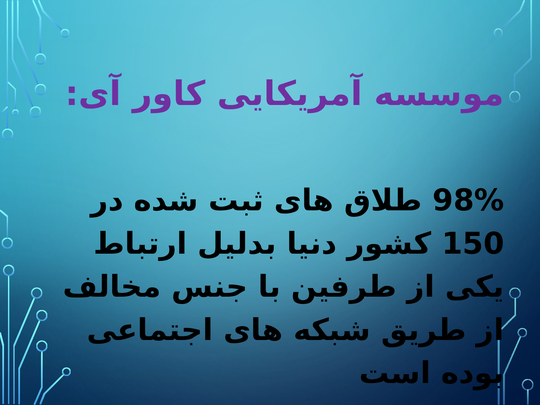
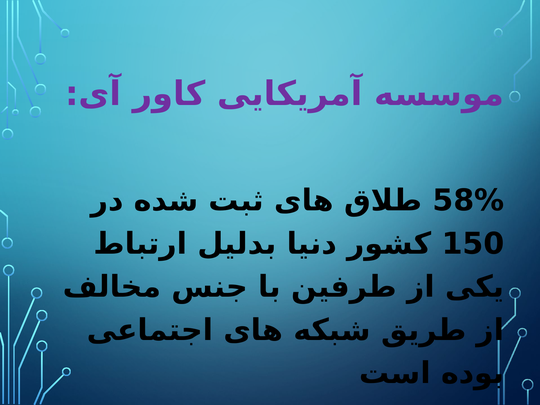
98%: 98% -> 58% (468, 201)
